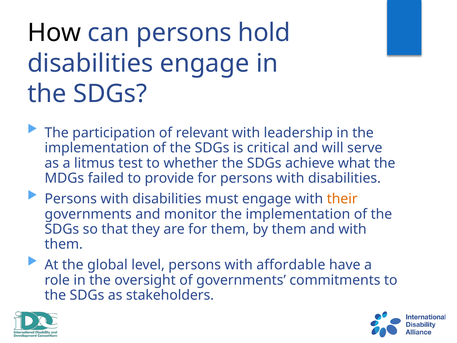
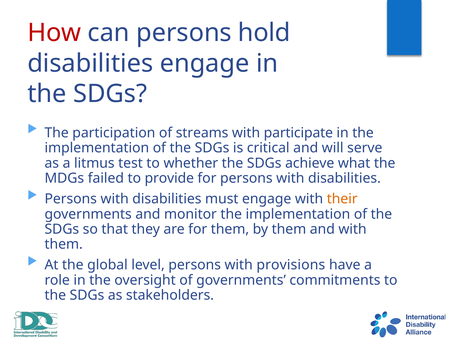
How colour: black -> red (54, 33)
relevant: relevant -> streams (202, 133)
leadership: leadership -> participate (298, 133)
affordable: affordable -> provisions (291, 265)
